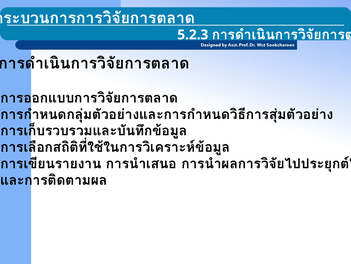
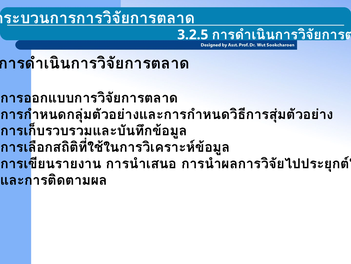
5.2.3: 5.2.3 -> 3.2.5 (193, 35)
